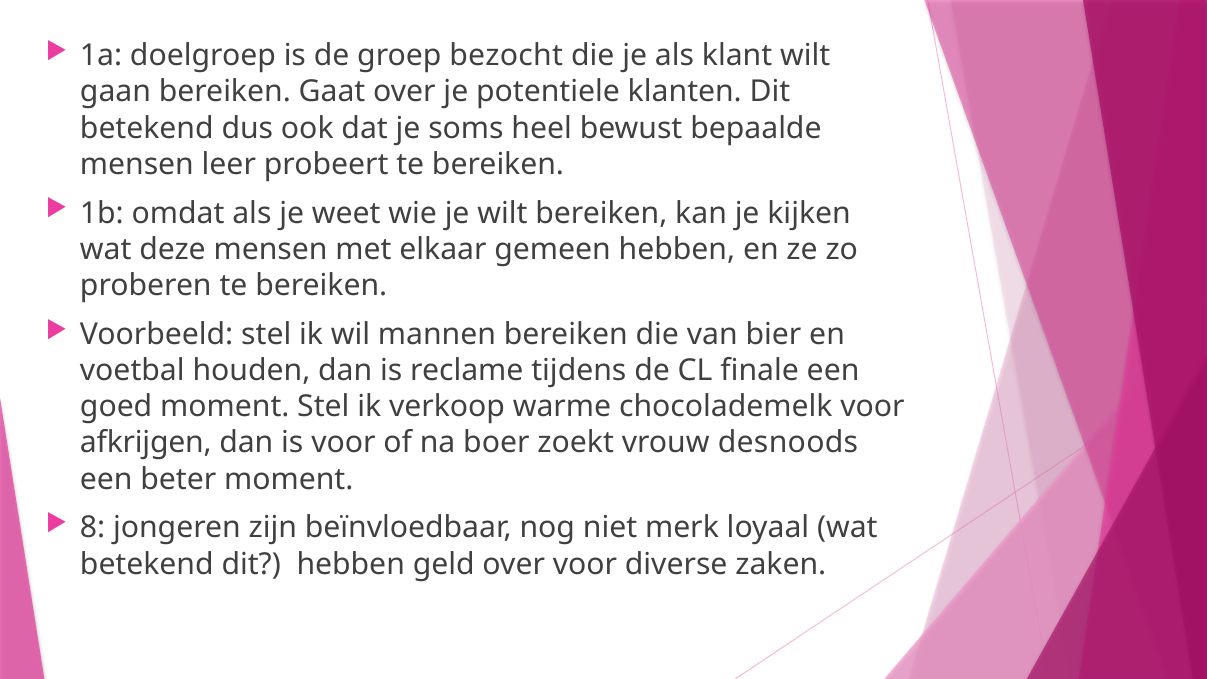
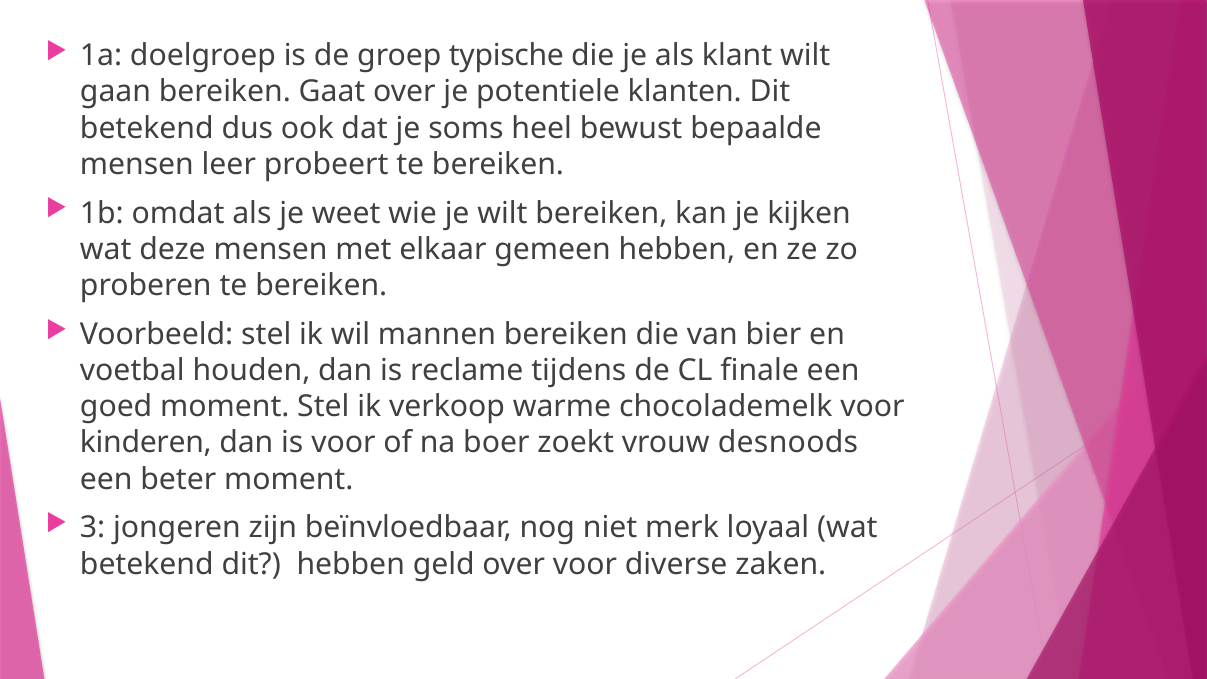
bezocht: bezocht -> typische (506, 56)
afkrijgen: afkrijgen -> kinderen (146, 443)
8: 8 -> 3 (93, 528)
